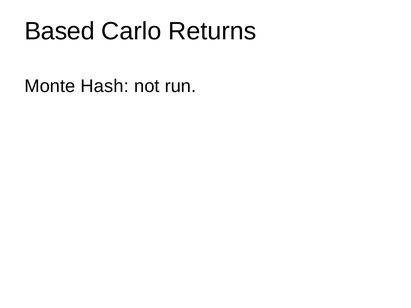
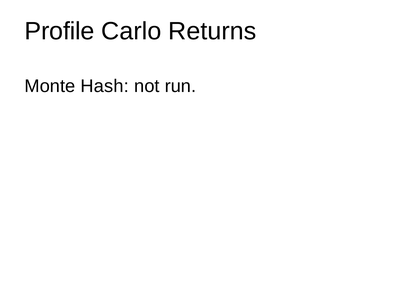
Based: Based -> Profile (60, 31)
